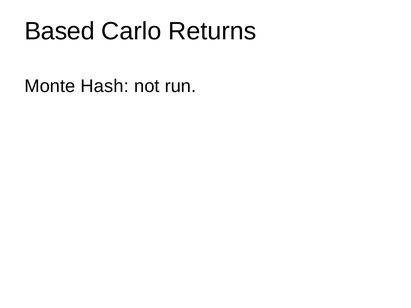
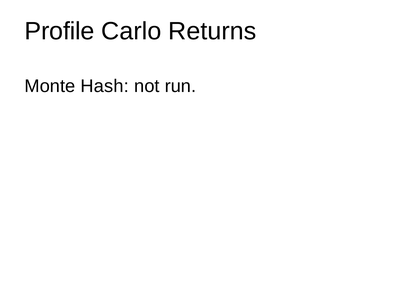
Based: Based -> Profile (60, 31)
